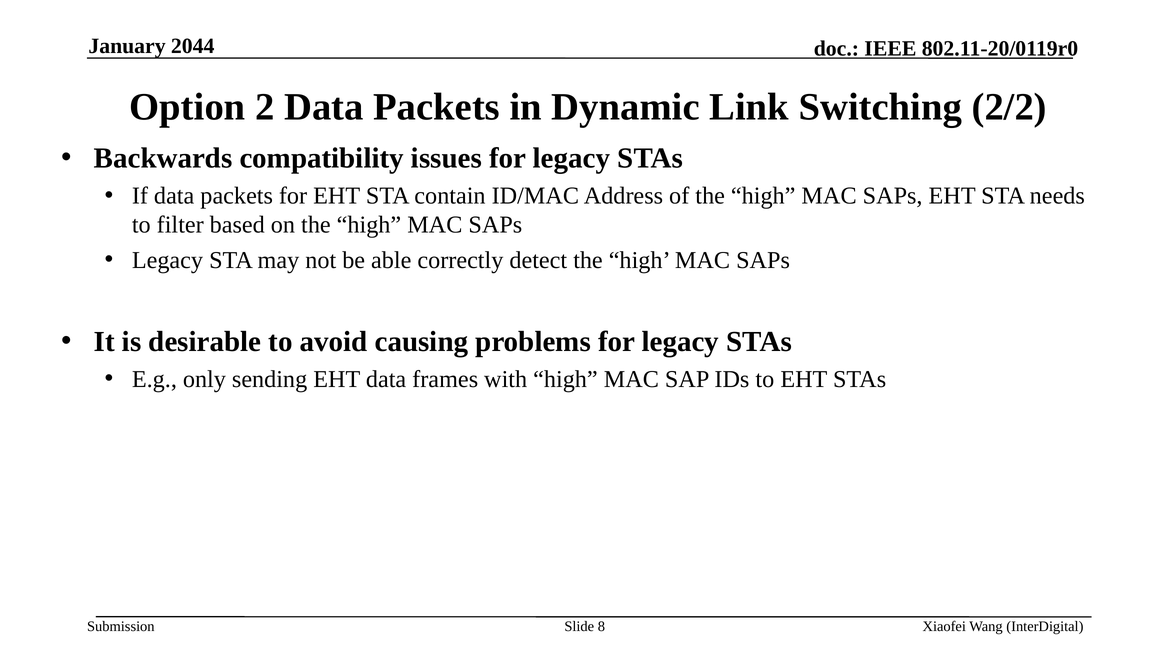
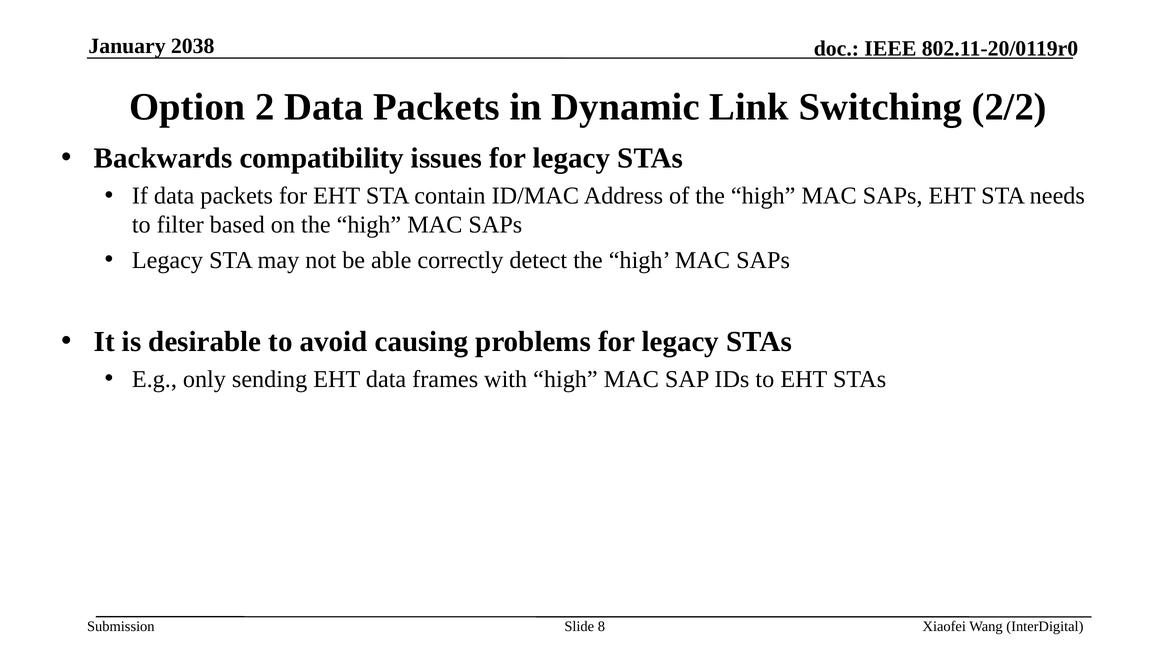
2044: 2044 -> 2038 (193, 46)
